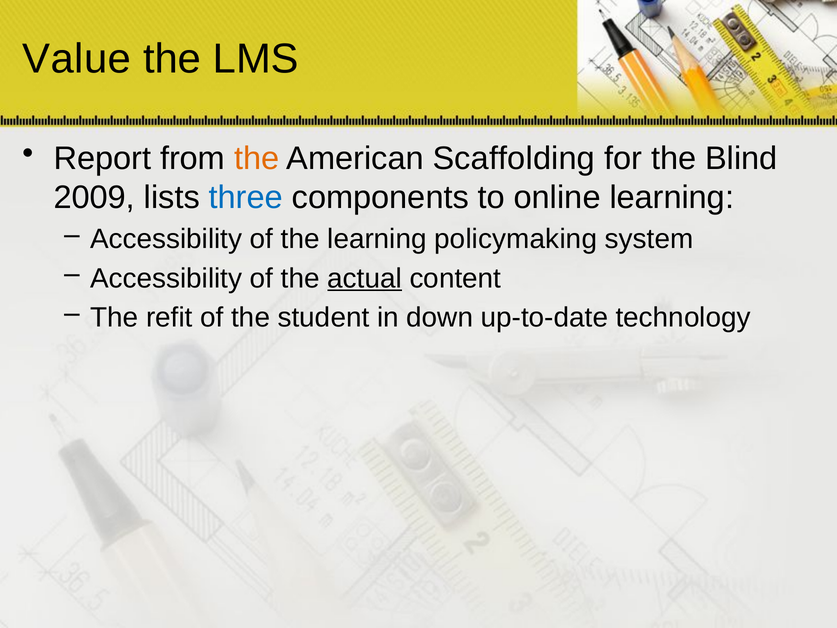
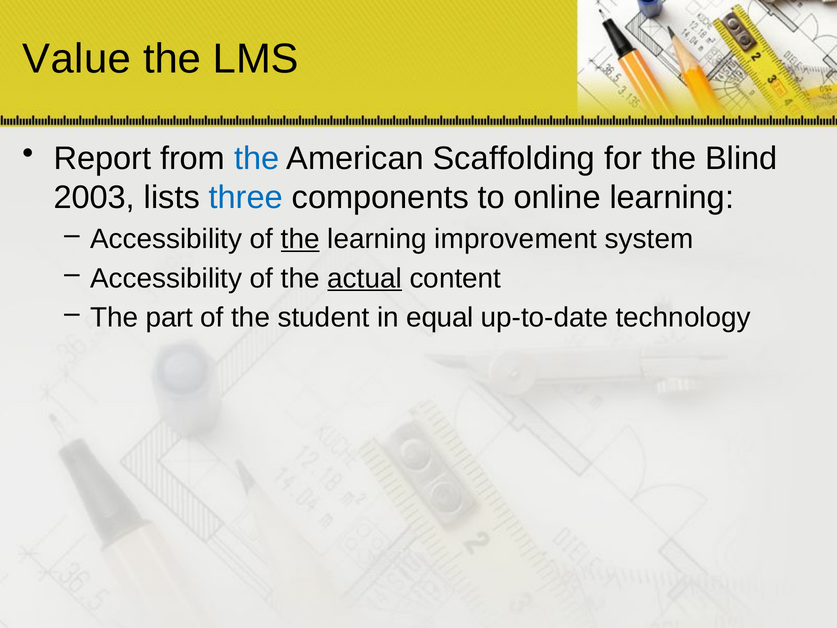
the colour: orange -> blue (257, 159)
2009: 2009 -> 2003 (94, 198)
the underline: none -> present (300, 239)
policymaking: policymaking -> improvement (516, 239)
refit: refit -> part (169, 317)
down: down -> equal (440, 317)
